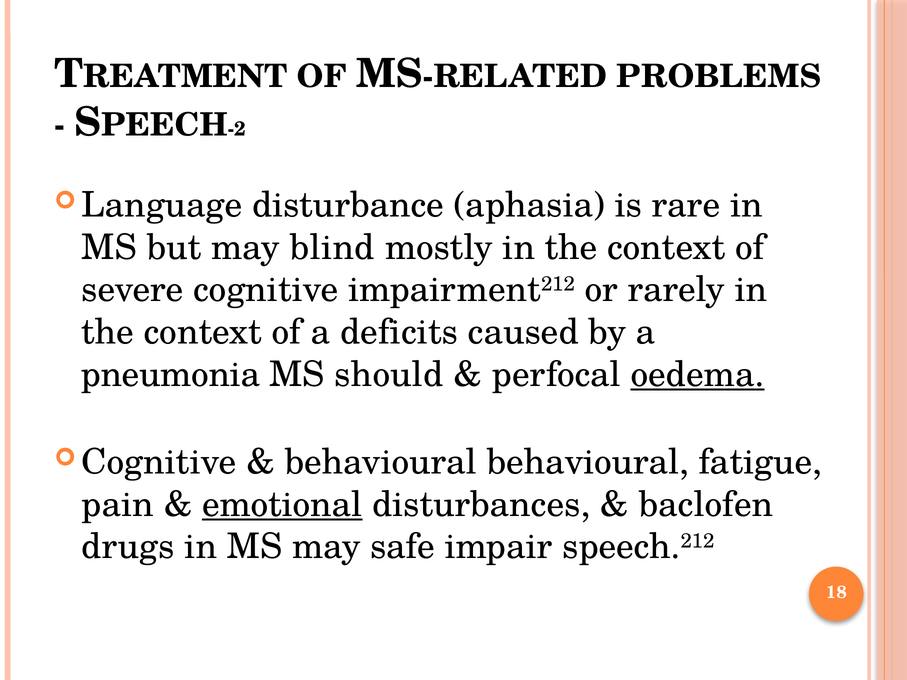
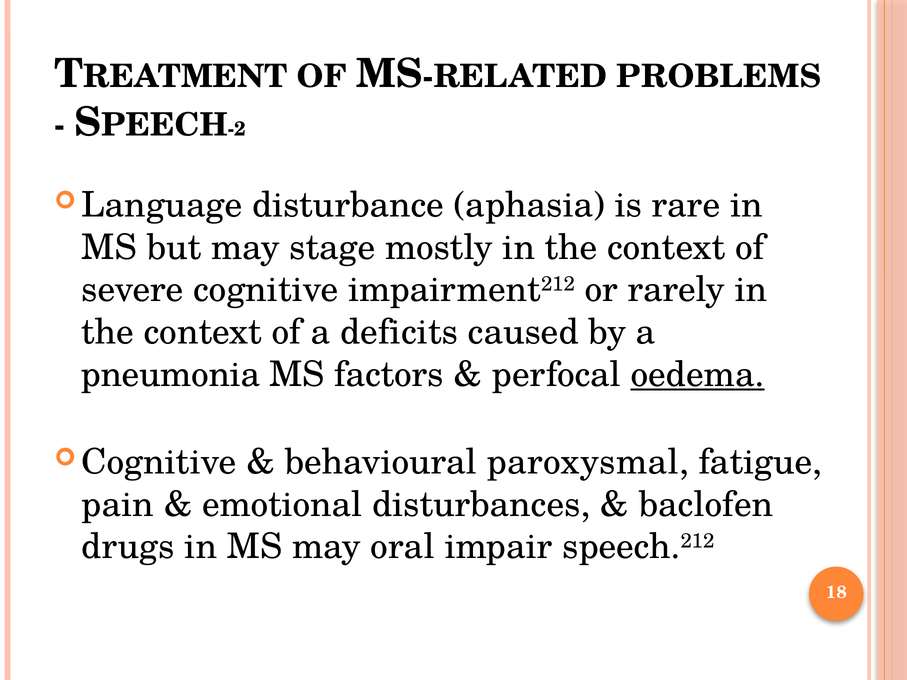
blind: blind -> stage (332, 248)
should: should -> factors (389, 375)
behavioural behavioural: behavioural -> paroxysmal (588, 462)
emotional underline: present -> none (282, 505)
safe: safe -> oral (403, 547)
